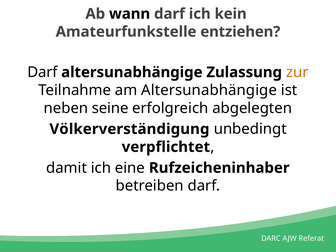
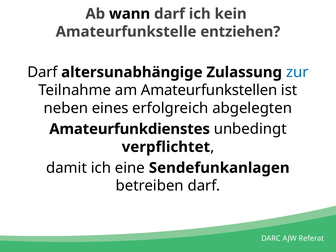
zur colour: orange -> blue (297, 72)
am Altersunabhängige: Altersunabhängige -> Amateurfunkstellen (209, 90)
seine: seine -> eines (110, 108)
Völkerverständigung: Völkerverständigung -> Amateurfunkdienstes (130, 129)
Rufzeicheninhaber: Rufzeicheninhaber -> Sendefunkanlagen (219, 168)
